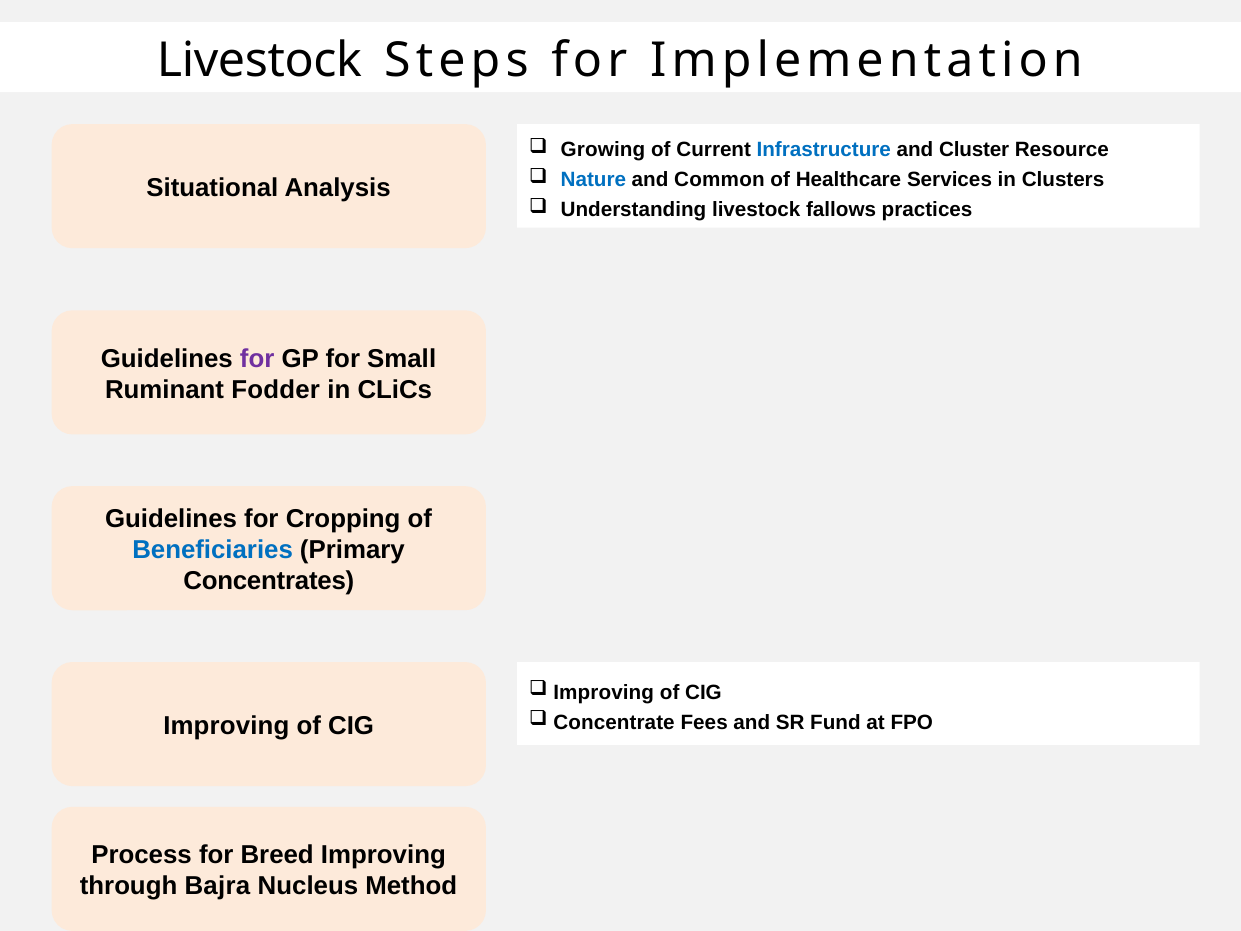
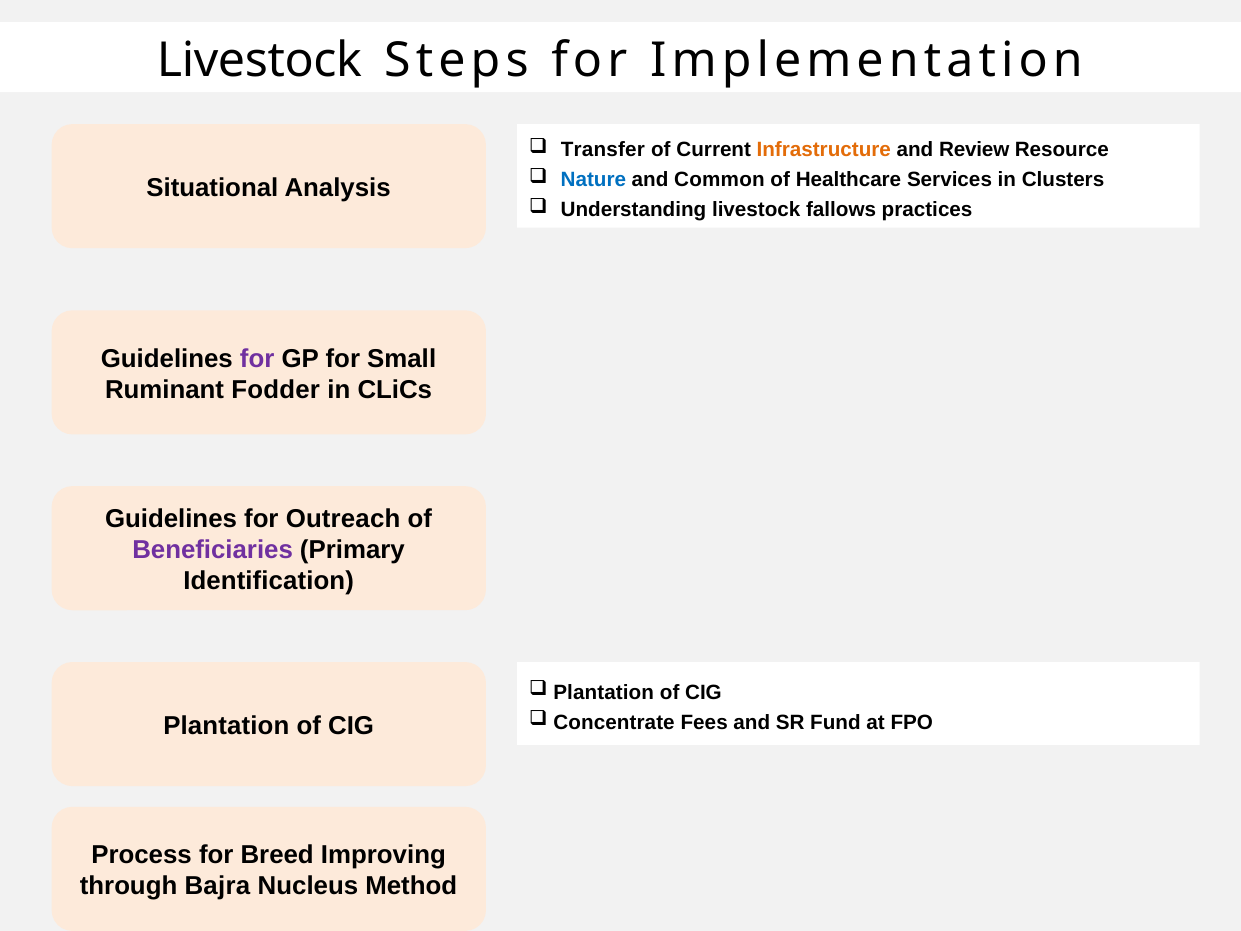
Growing: Growing -> Transfer (603, 150)
Infrastructure colour: blue -> orange (824, 150)
Cluster: Cluster -> Review (974, 150)
Cropping: Cropping -> Outreach (343, 519)
Beneficiaries colour: blue -> purple (213, 550)
Concentrates: Concentrates -> Identification (269, 581)
Improving: Improving -> Plantation (604, 692)
Improving: Improving -> Plantation (226, 726)
